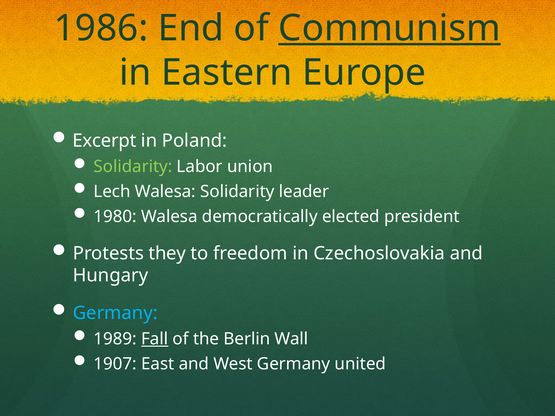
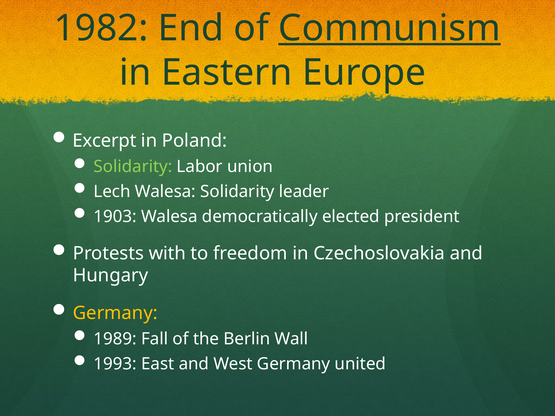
1986: 1986 -> 1982 (101, 28)
1980: 1980 -> 1903 (115, 217)
they: they -> with (167, 253)
Germany colour: light blue -> yellow (115, 313)
Fall underline: present -> none (155, 339)
1907: 1907 -> 1993 (115, 364)
